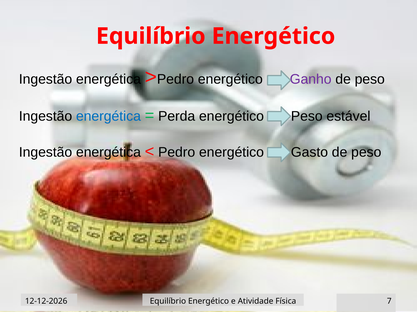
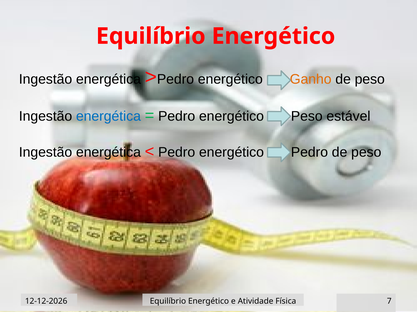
Ganho colour: purple -> orange (311, 79)
Perda: Perda -> Pedro (177, 117)
energético Gasto: Gasto -> Pedro (309, 153)
